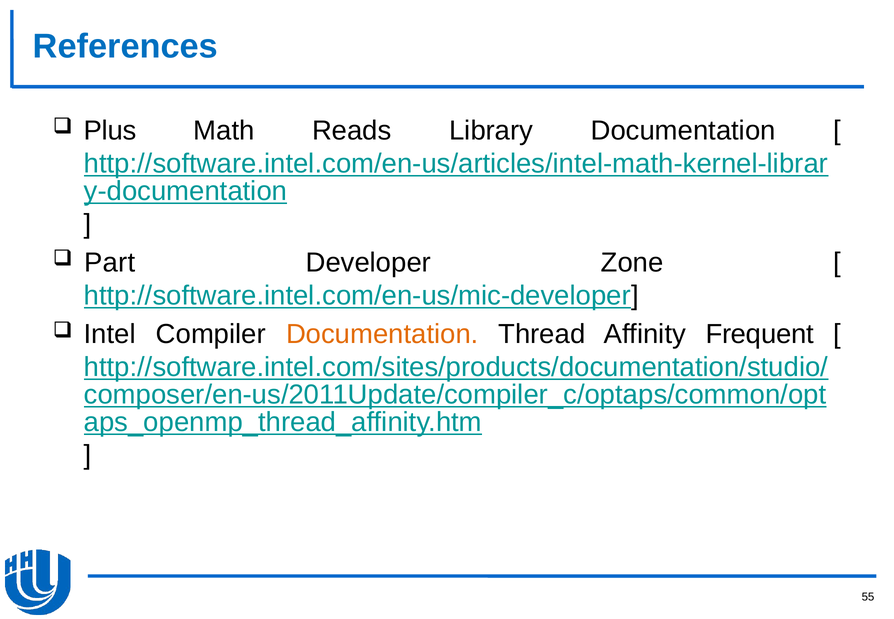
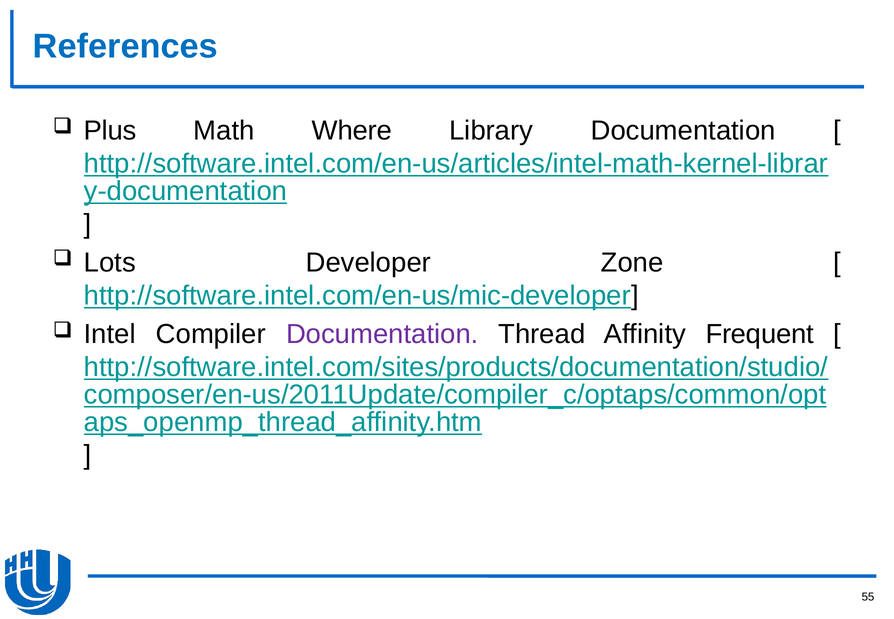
Reads: Reads -> Where (352, 131)
Part: Part -> Lots (110, 263)
Documentation colour: orange -> purple (382, 334)
